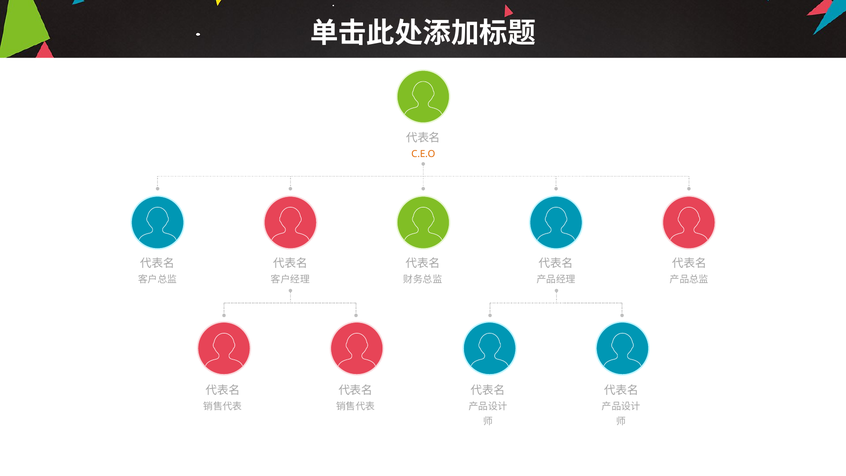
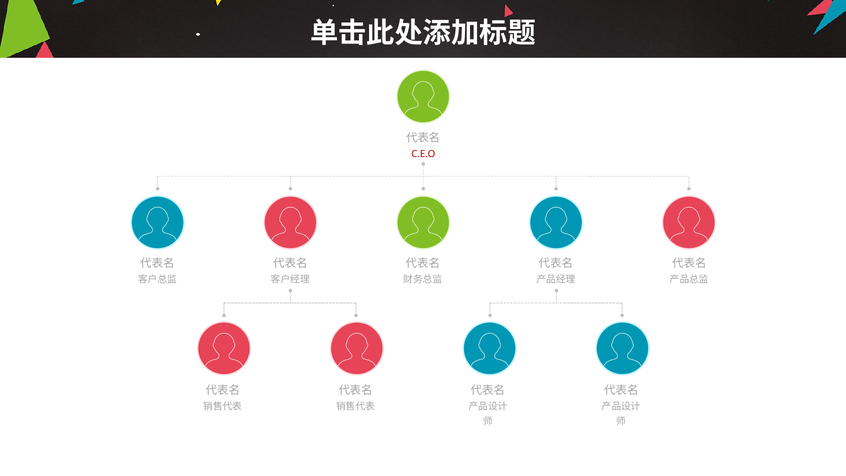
C.E.O colour: orange -> red (423, 154)
